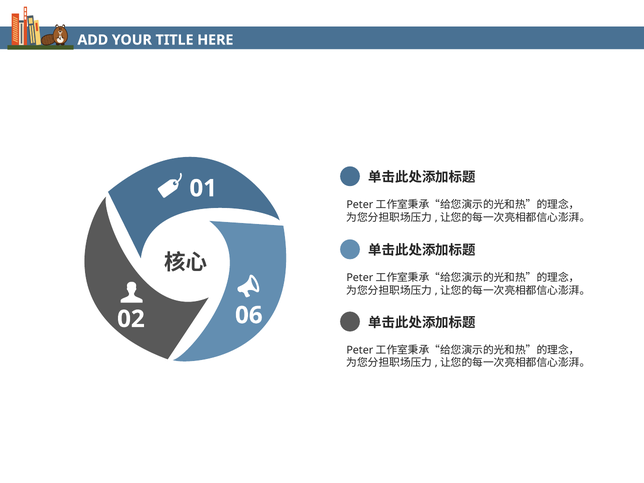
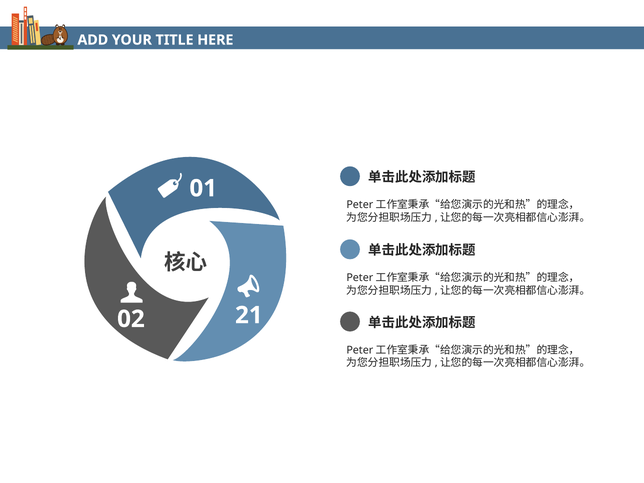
06: 06 -> 21 (249, 315)
